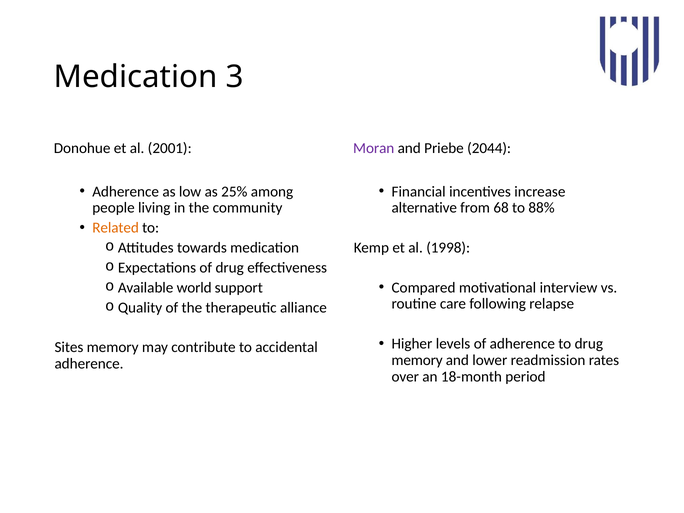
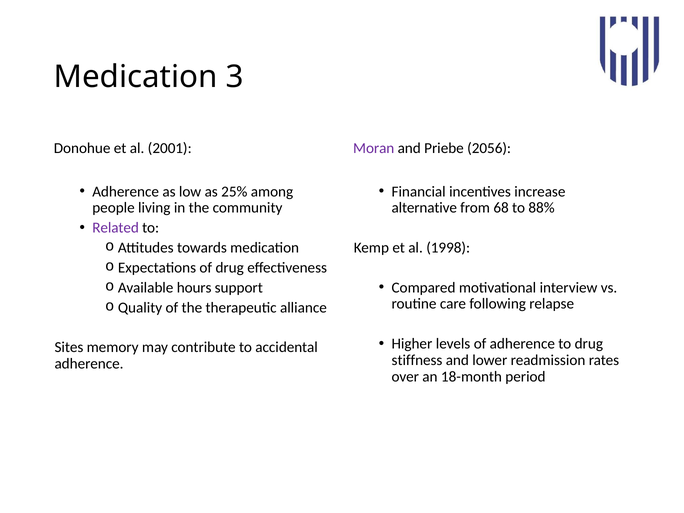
2044: 2044 -> 2056 (489, 148)
Related colour: orange -> purple (116, 228)
world: world -> hours (194, 288)
memory: memory -> stiffness (417, 360)
